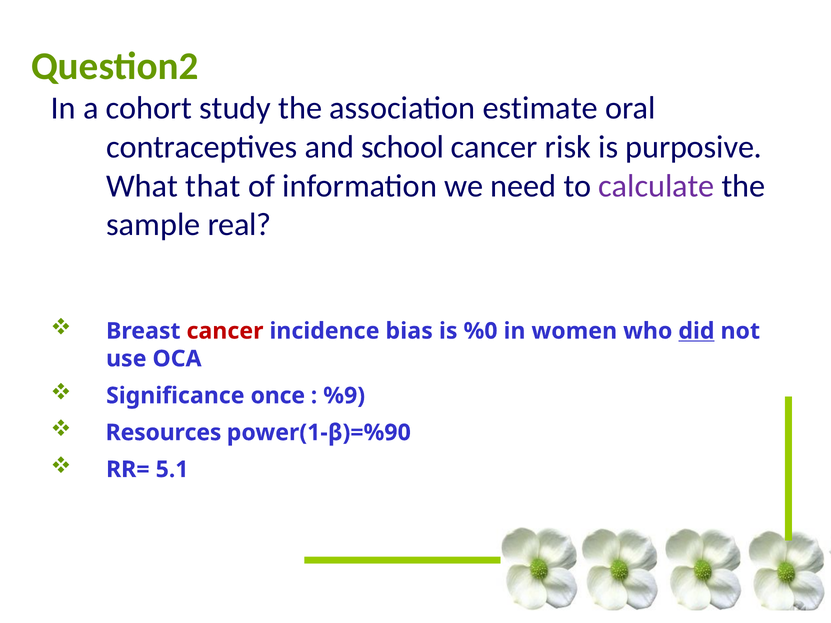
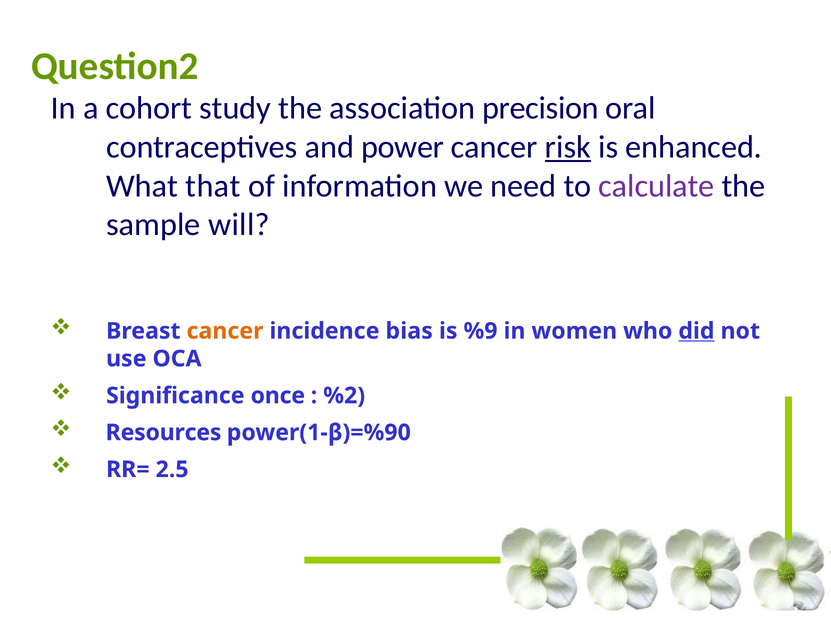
estimate: estimate -> precision (540, 108)
school: school -> power (403, 147)
risk underline: none -> present (568, 147)
purposive: purposive -> enhanced (694, 147)
real: real -> will (239, 225)
cancer colour: red -> orange (225, 331)
%0: %0 -> %9 (481, 331)
%9: %9 -> %2 (344, 396)
5.1: 5.1 -> 2.5 (172, 470)
